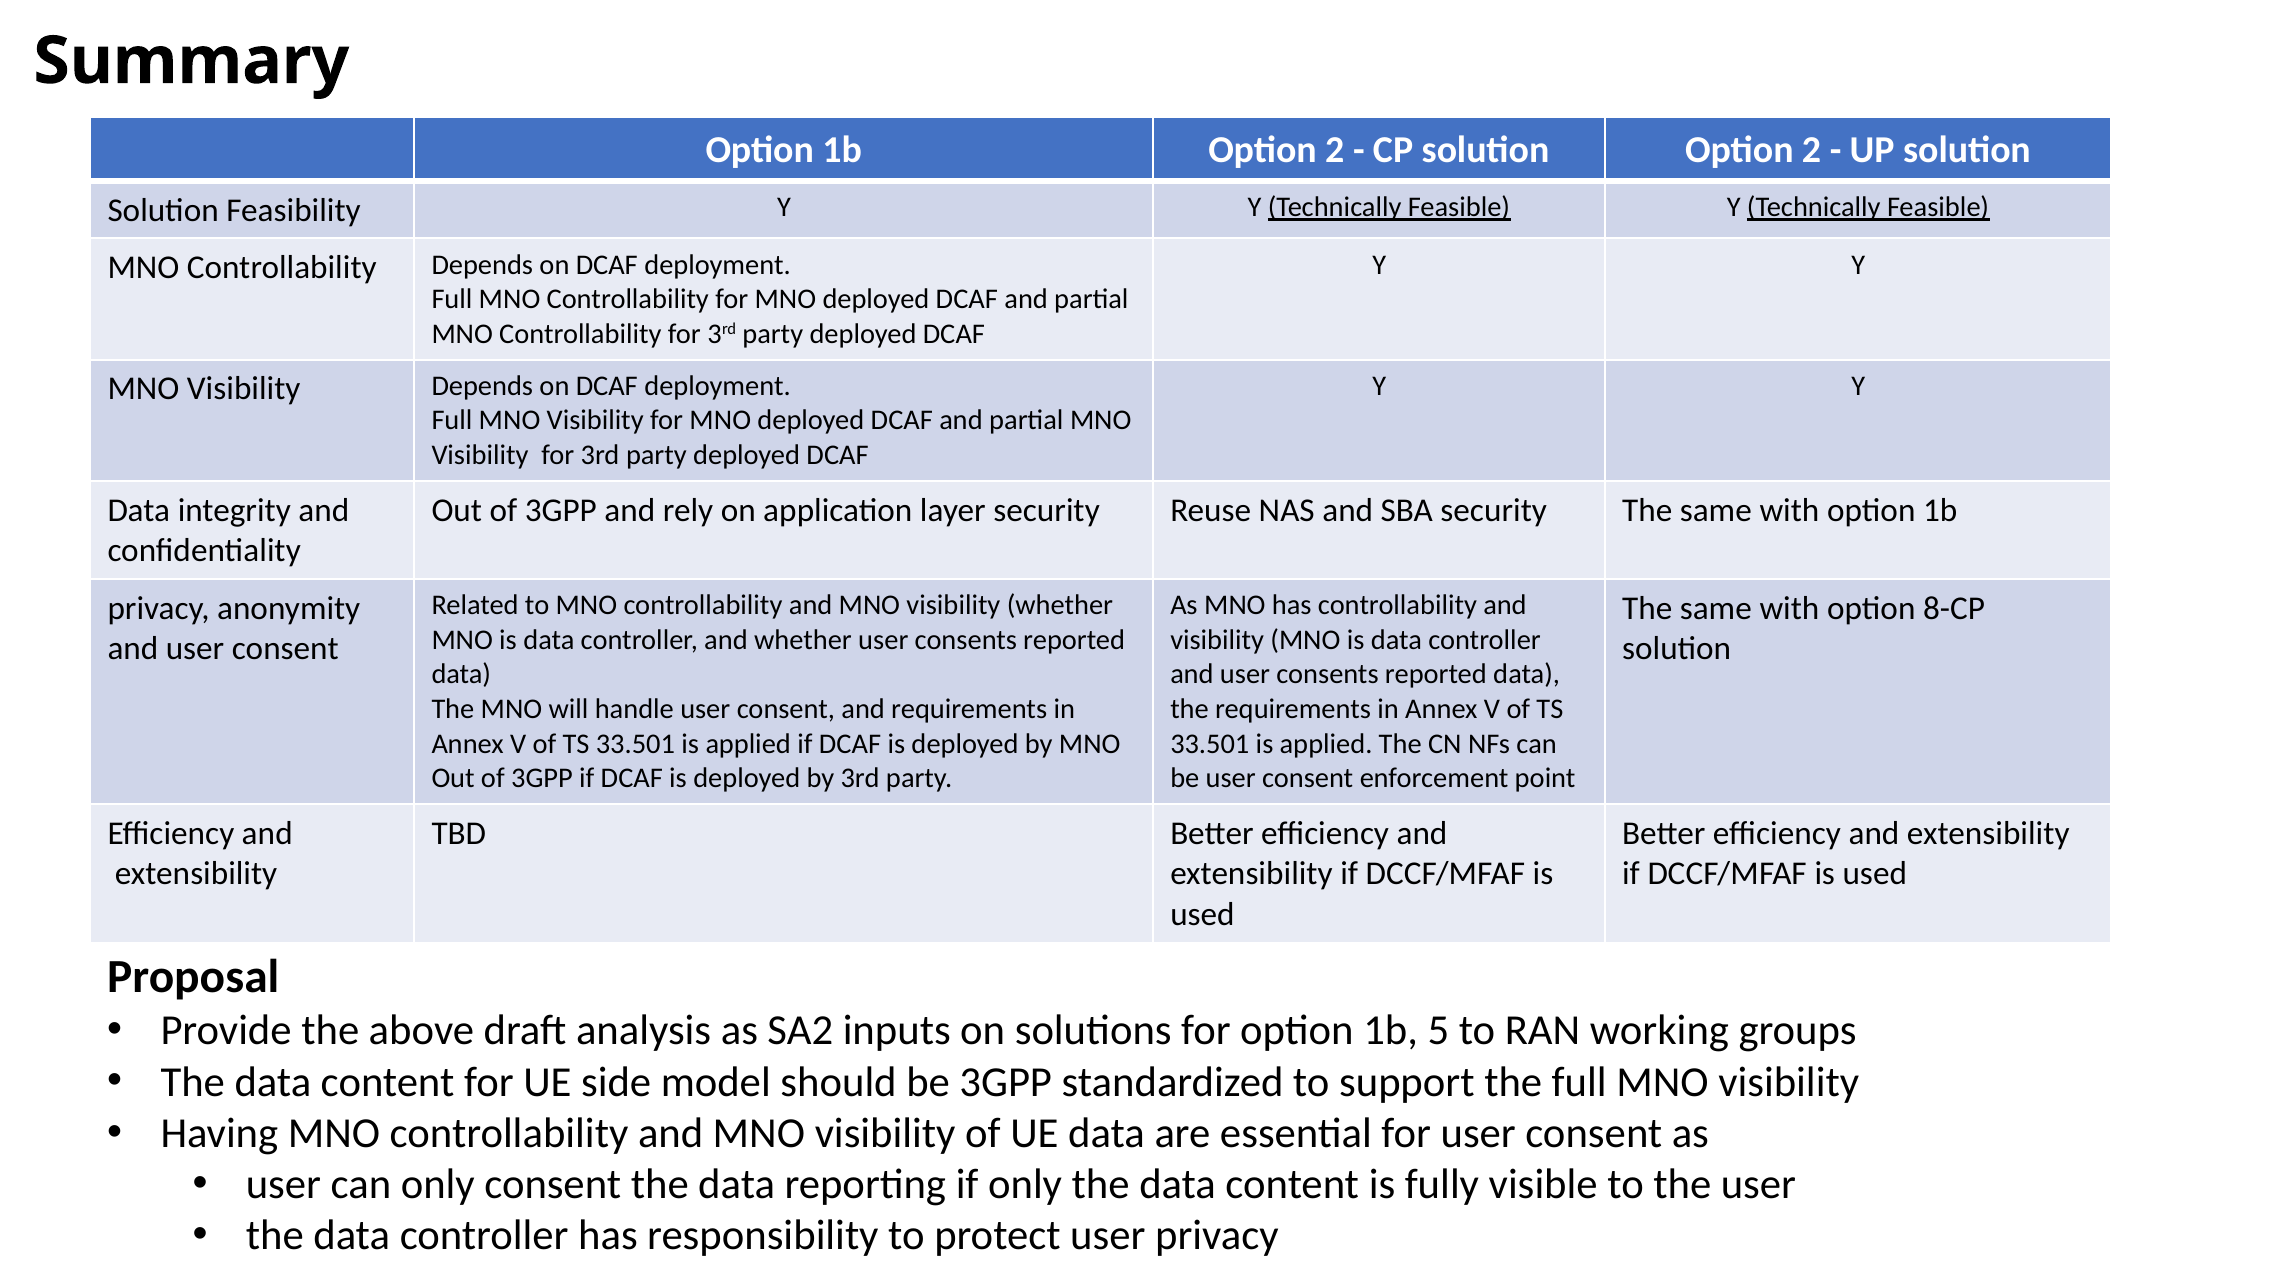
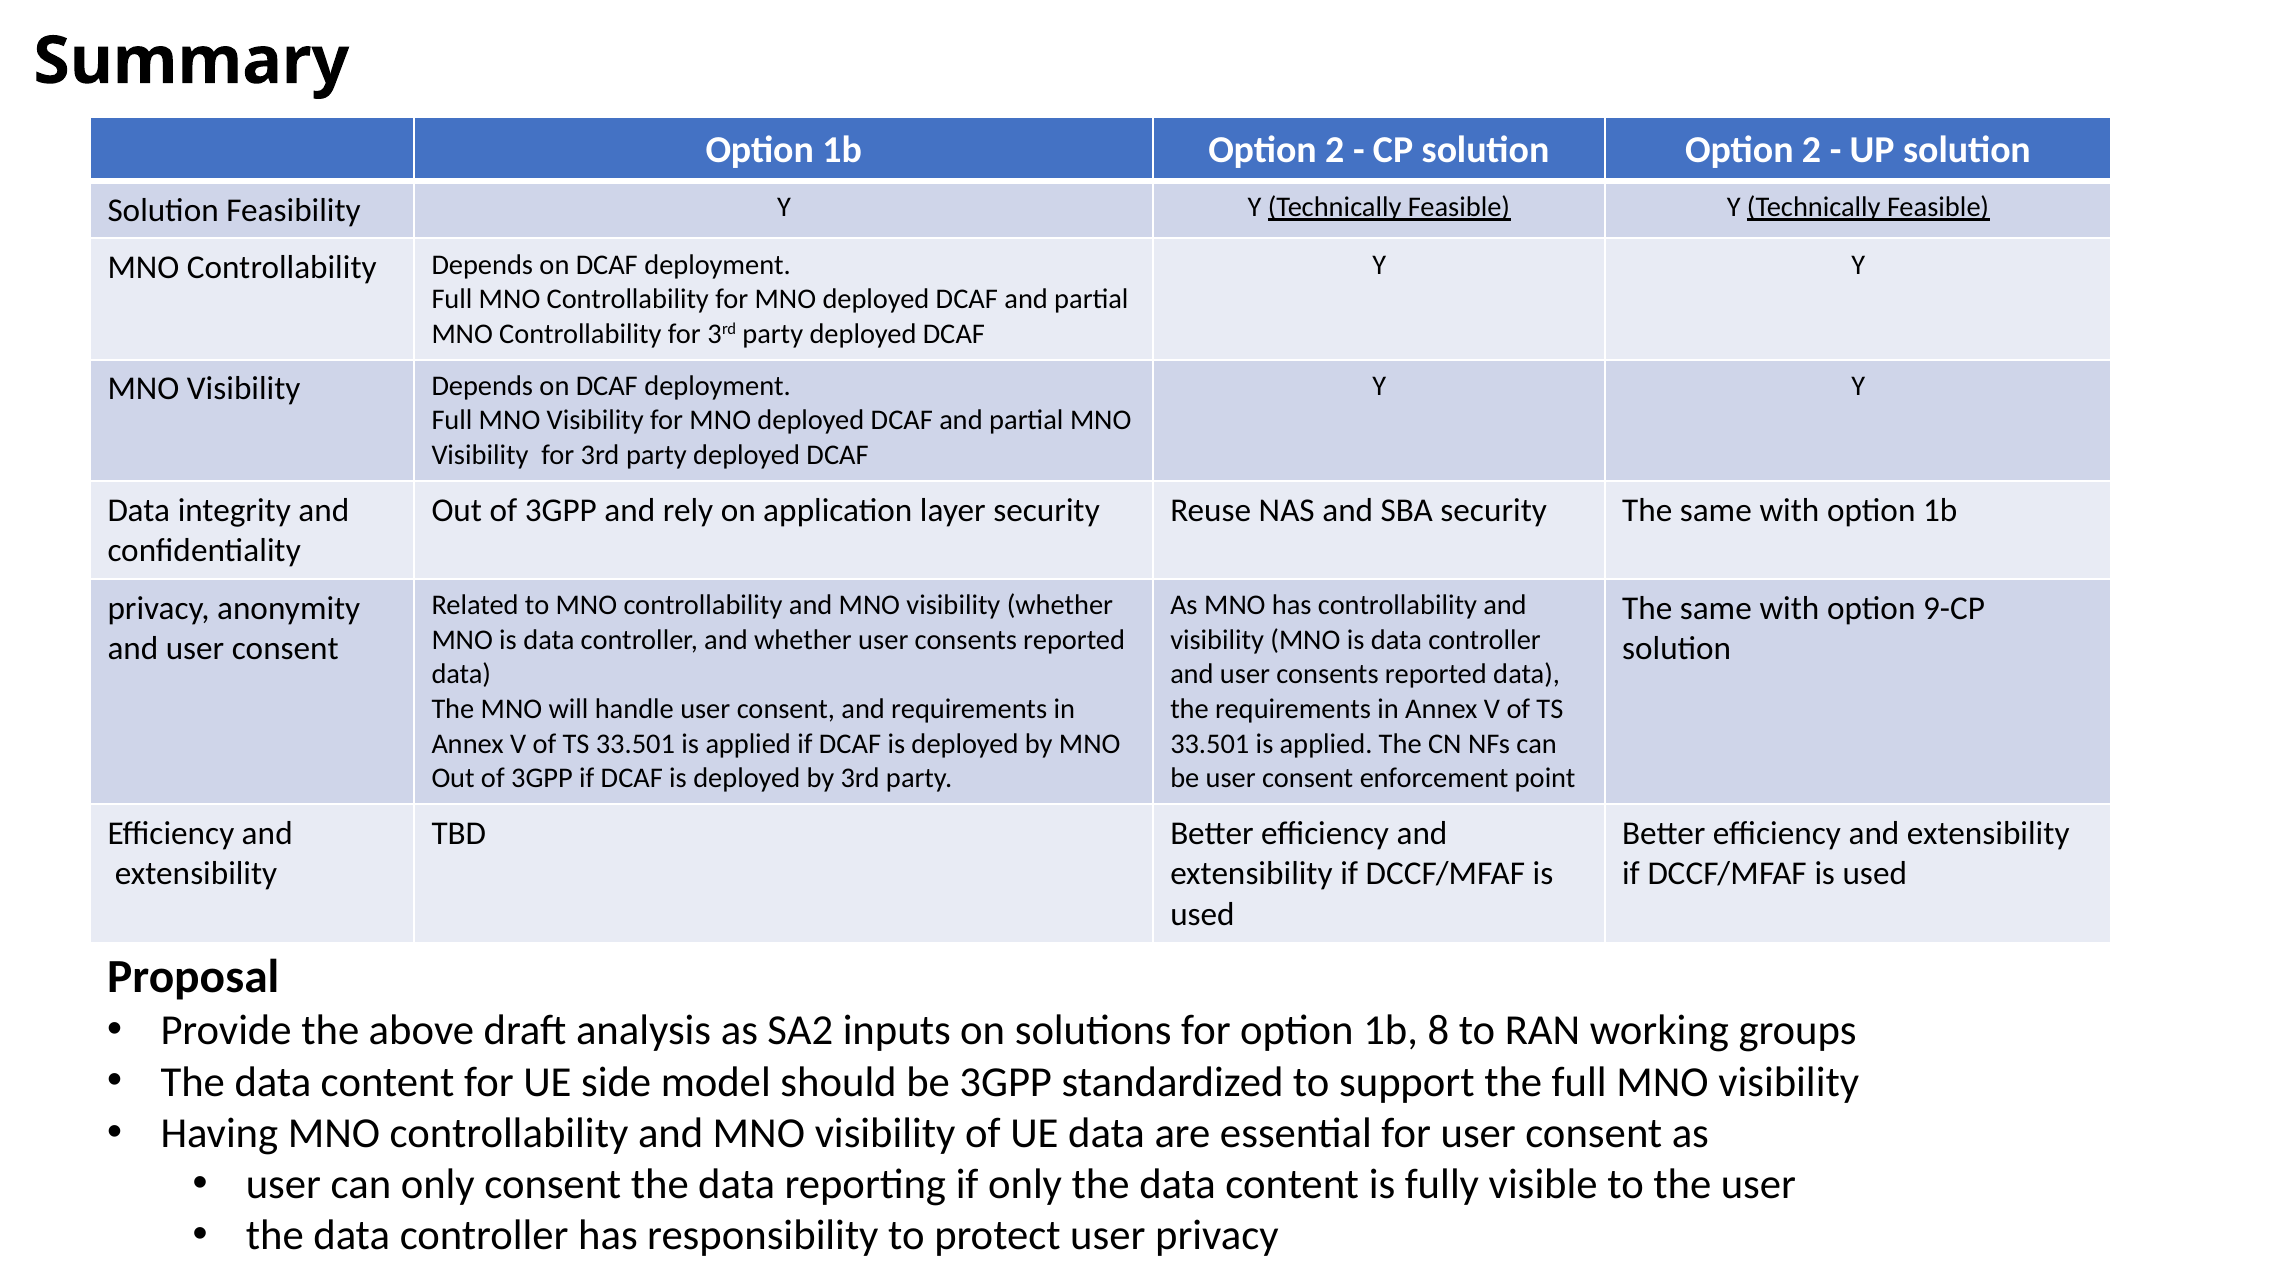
8-CP: 8-CP -> 9-CP (1954, 608)
5: 5 -> 8 (1438, 1031)
